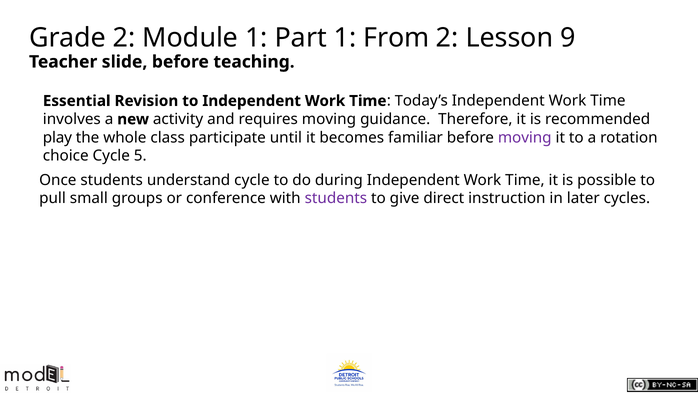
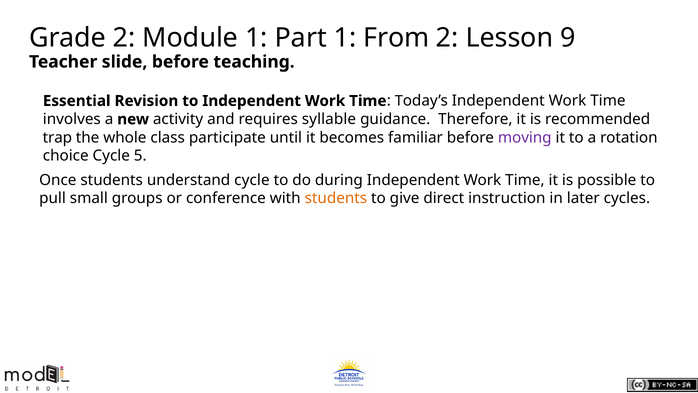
requires moving: moving -> syllable (329, 119)
play: play -> trap (57, 137)
students colour: purple -> orange (336, 198)
